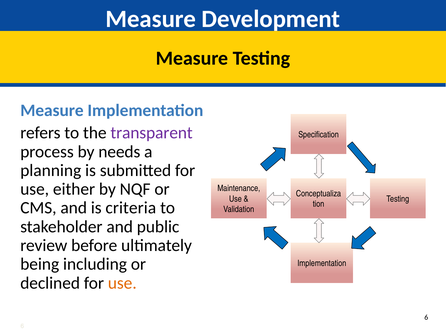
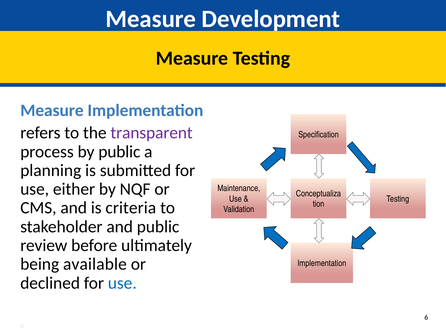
by needs: needs -> public (119, 151)
including: including -> available (95, 264)
use colour: orange -> blue (122, 283)
